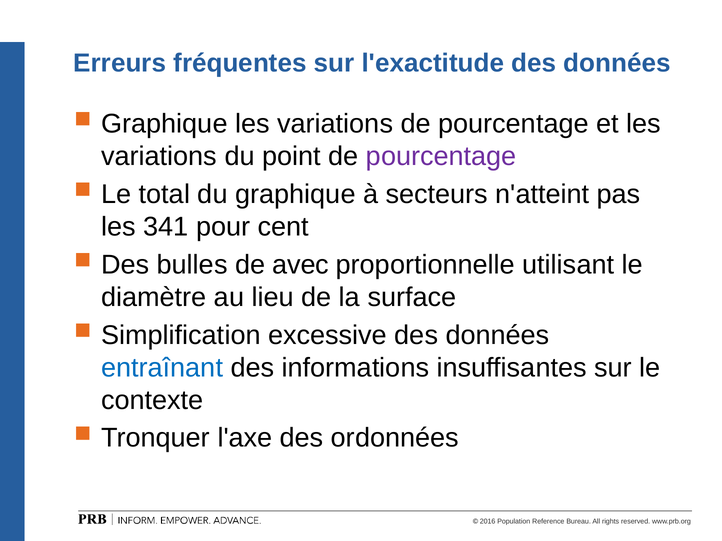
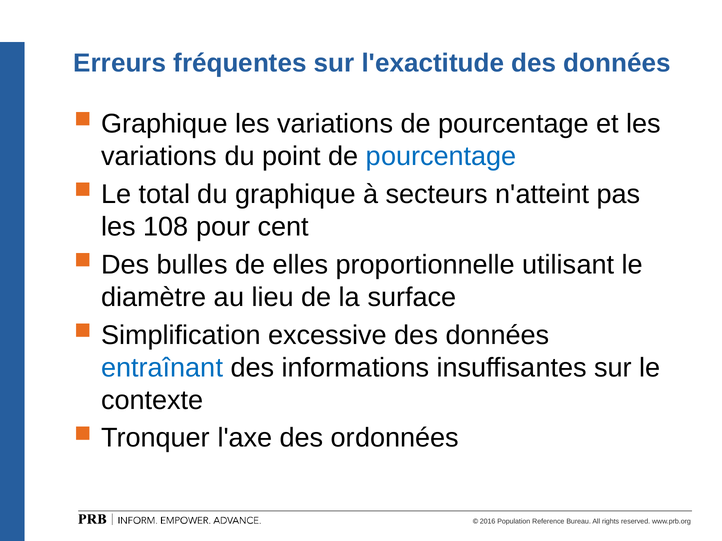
pourcentage colour: purple -> blue (441, 157)
341: 341 -> 108 (166, 227)
avec: avec -> elles (301, 265)
